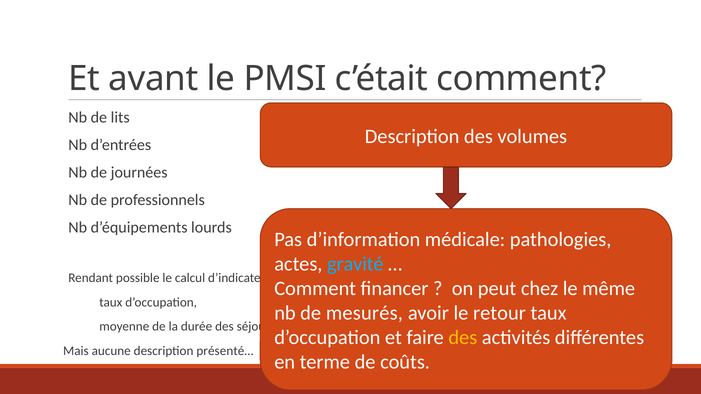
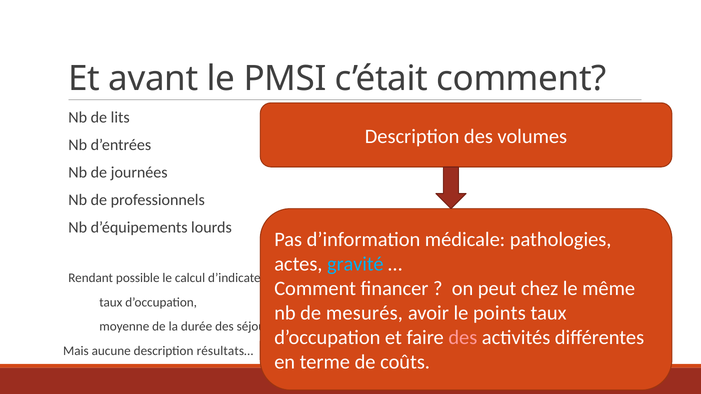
retour: retour -> points (499, 313)
des colour: yellow -> pink (463, 338)
présenté…: présenté… -> résultats… (225, 351)
